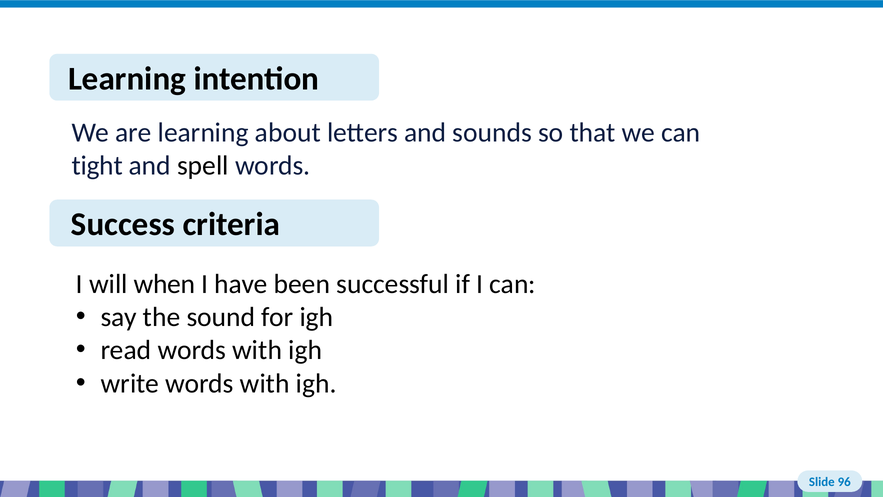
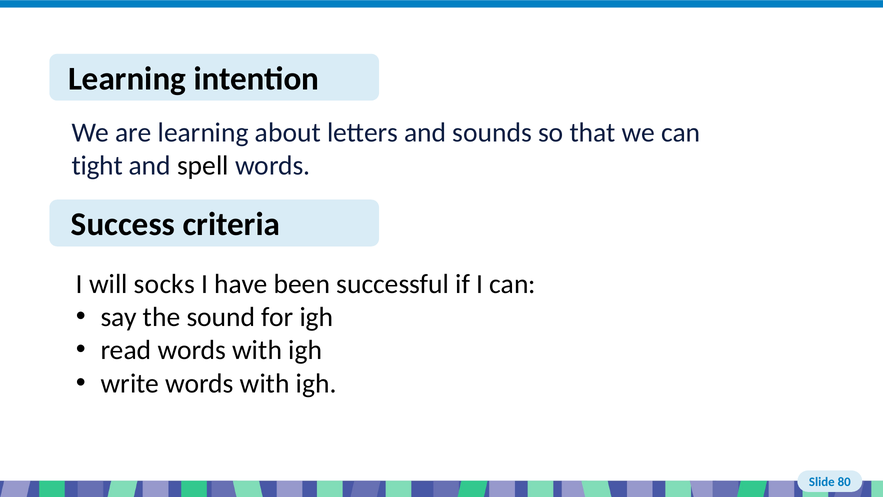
when: when -> socks (164, 284)
96: 96 -> 80 (844, 482)
